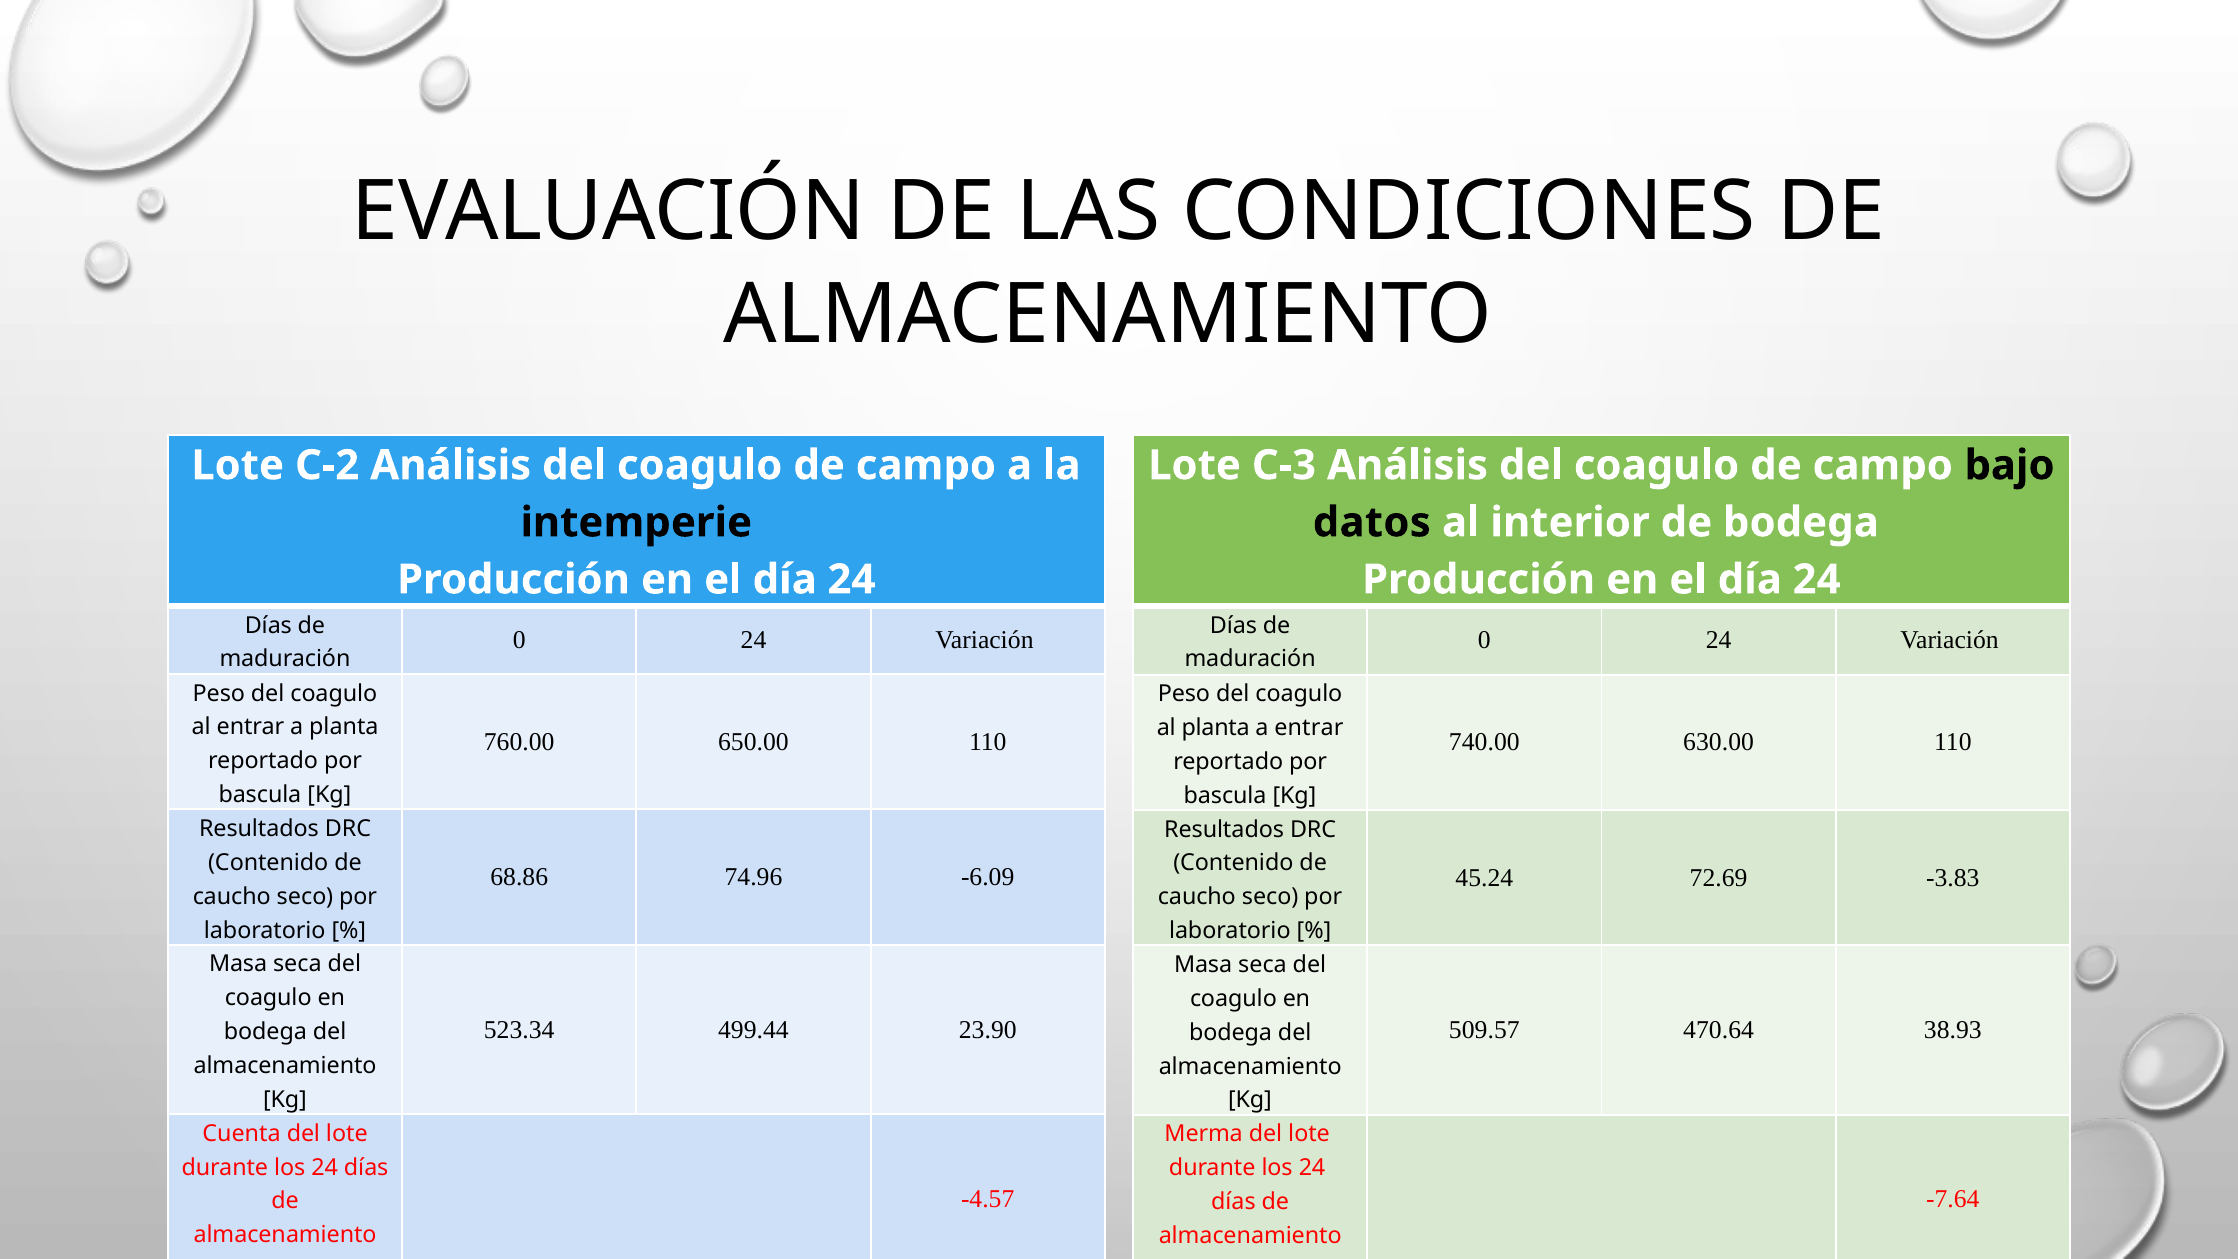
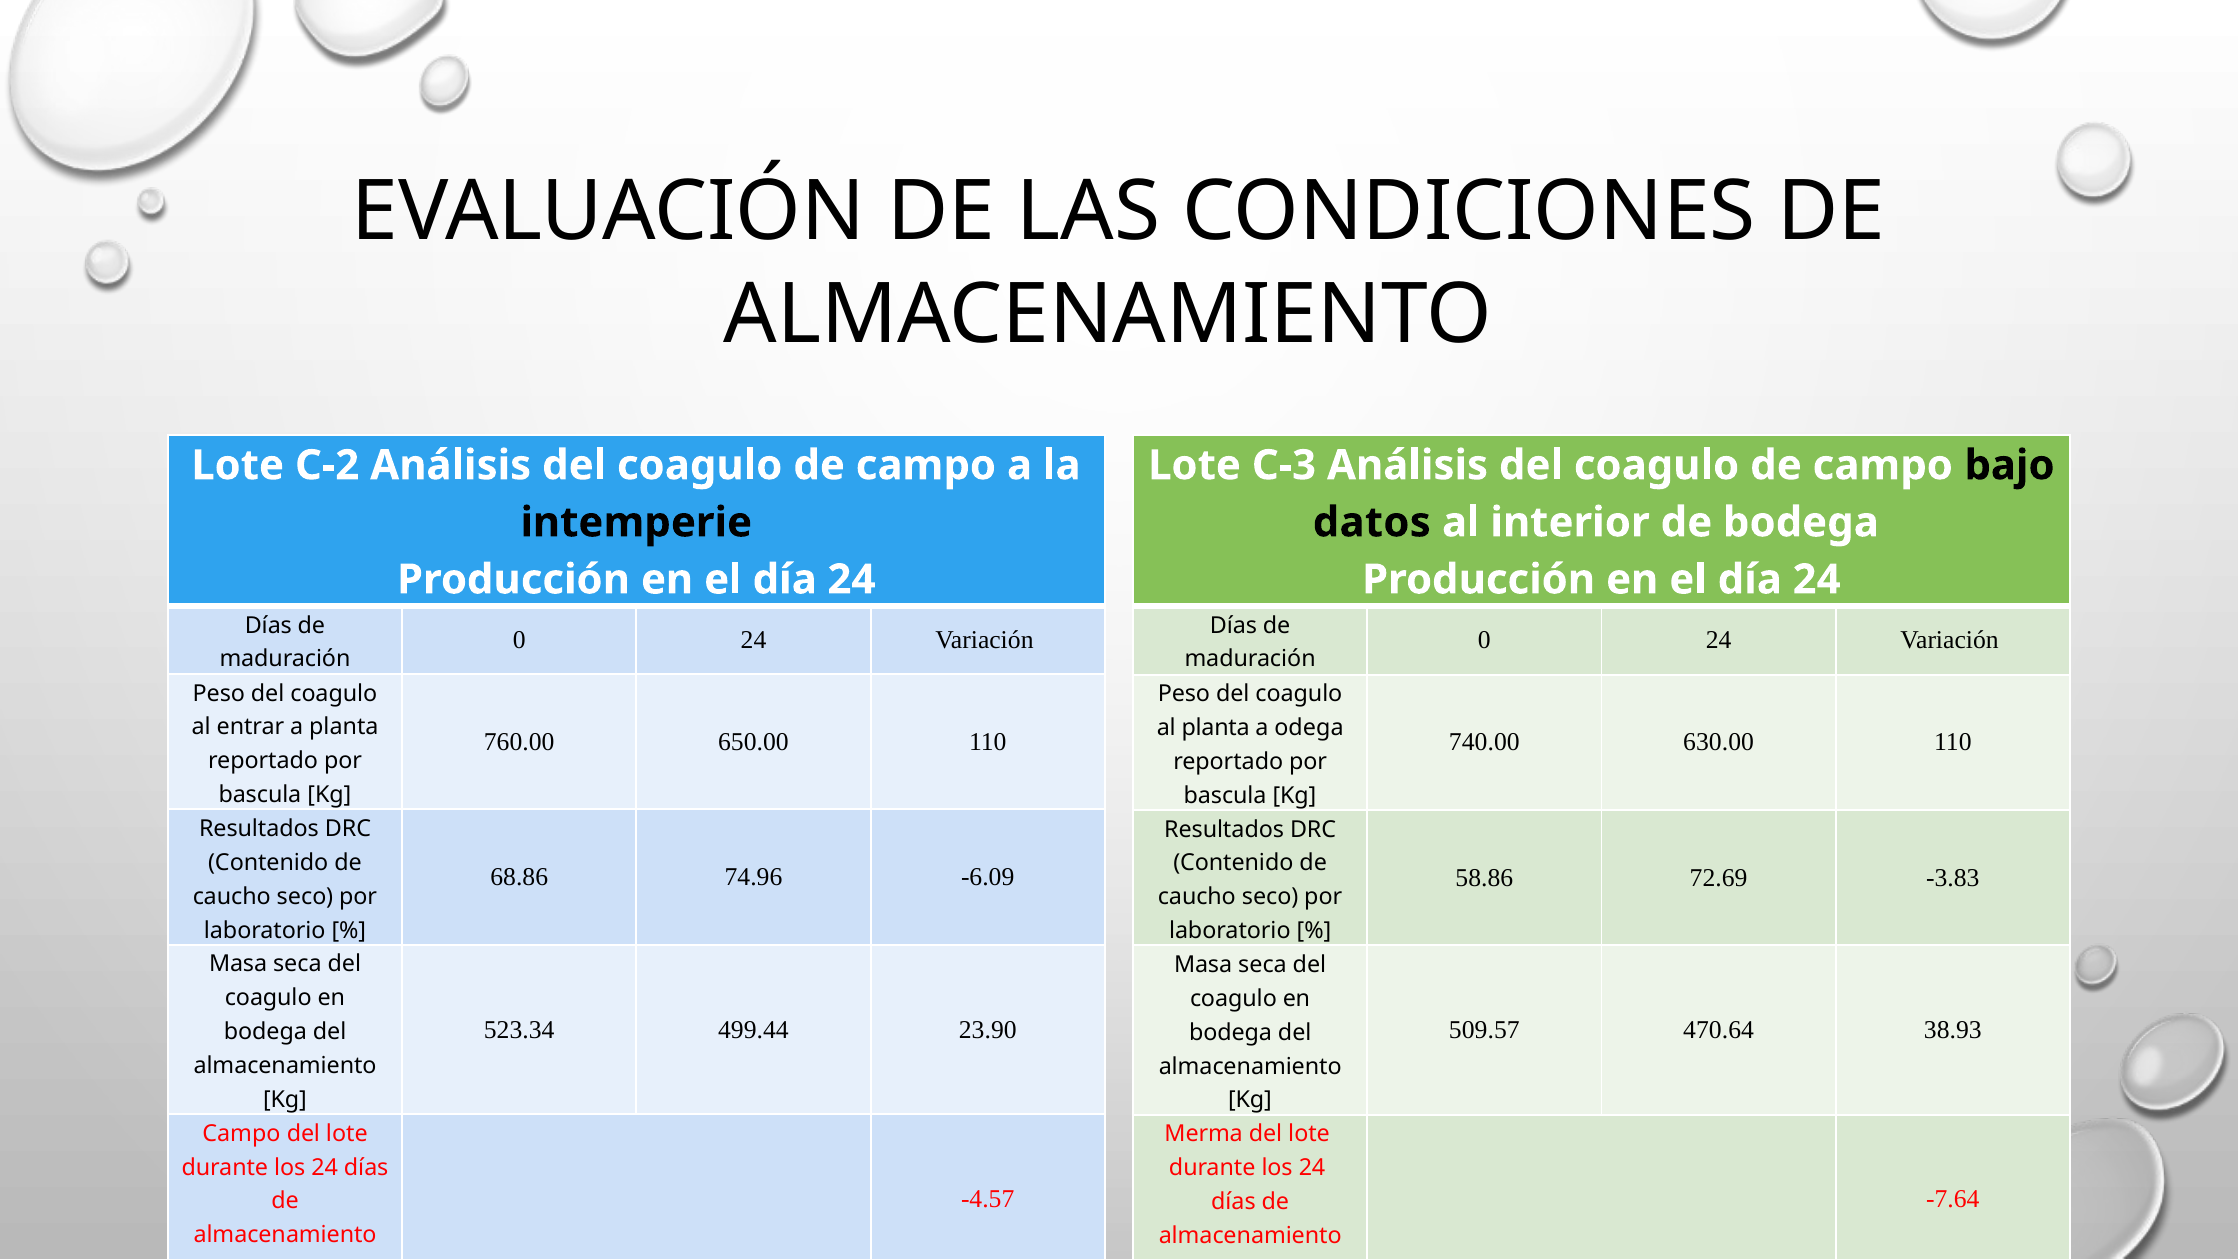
a entrar: entrar -> odega (1309, 728)
45.24: 45.24 -> 58.86 (1484, 878)
Cuenta: Cuenta -> Campo (241, 1133)
